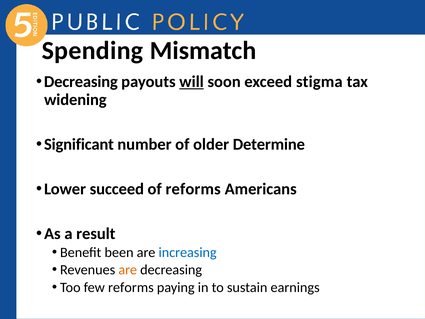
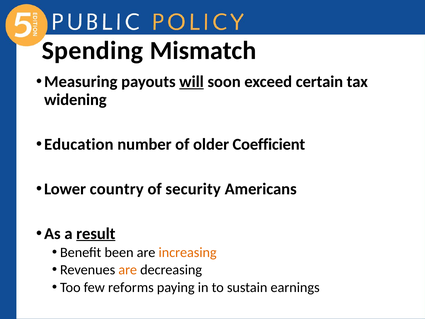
Decreasing: Decreasing -> Measuring (81, 82)
stigma: stigma -> certain (319, 82)
Significant: Significant -> Education (79, 144)
Determine: Determine -> Coefficient (269, 144)
succeed: succeed -> country (117, 189)
of reforms: reforms -> security (193, 189)
result underline: none -> present (96, 233)
increasing colour: blue -> orange (188, 252)
